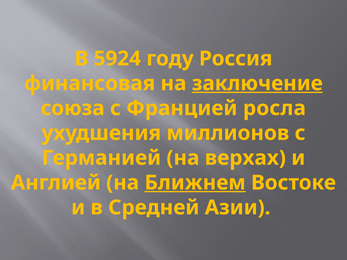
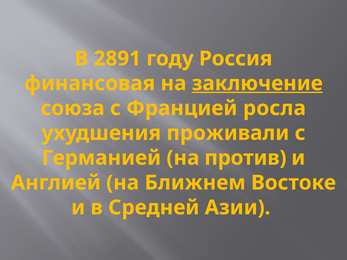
5924: 5924 -> 2891 (117, 59)
миллионов: миллионов -> проживали (228, 133)
верхах: верхах -> против (245, 158)
Ближнем underline: present -> none (195, 183)
